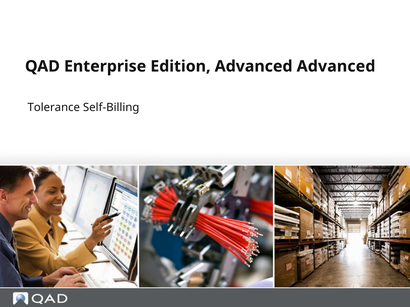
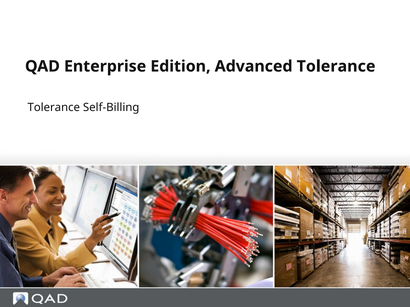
Advanced Advanced: Advanced -> Tolerance (336, 66)
